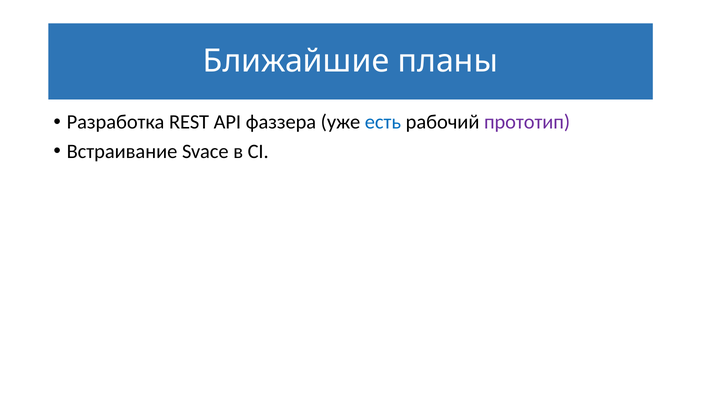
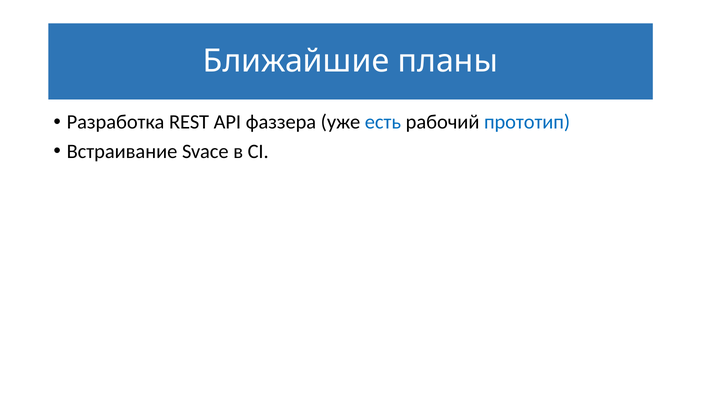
прототип colour: purple -> blue (527, 122)
